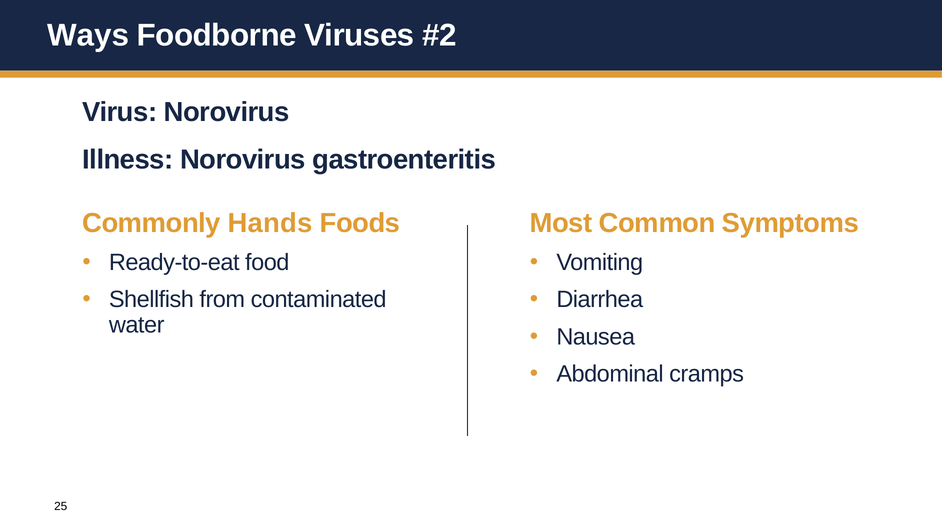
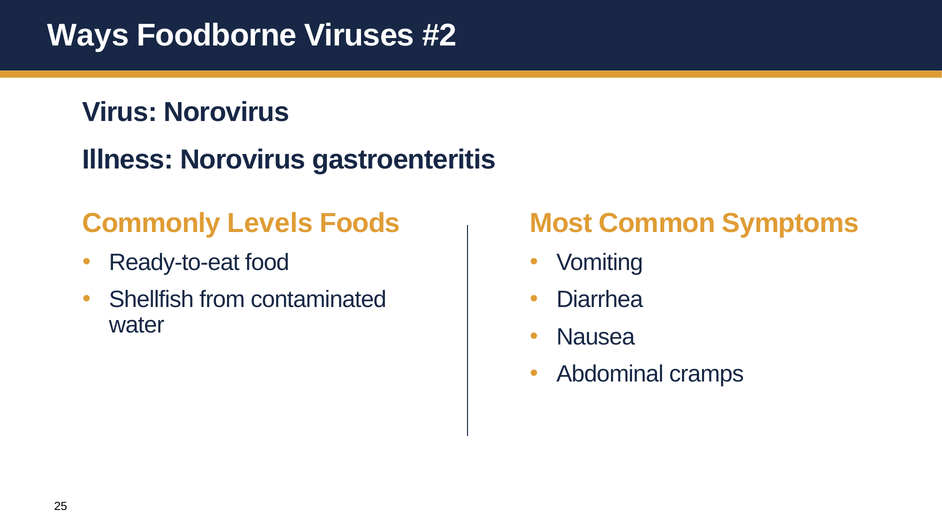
Hands: Hands -> Levels (270, 223)
